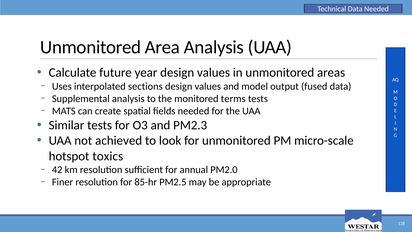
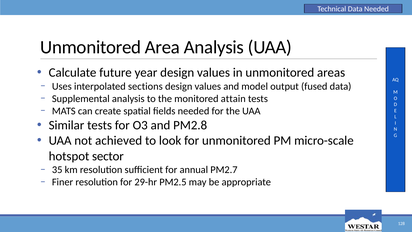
terms: terms -> attain (233, 99)
PM2.3: PM2.3 -> PM2.8 (190, 125)
toxics: toxics -> sector (108, 156)
42: 42 -> 35 (57, 170)
PM2.0: PM2.0 -> PM2.7 (224, 170)
85-hr: 85-hr -> 29-hr (146, 182)
